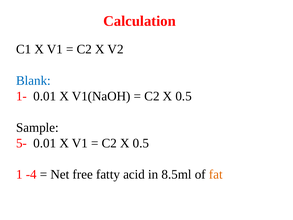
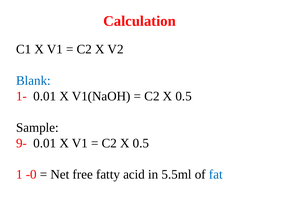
5-: 5- -> 9- (21, 143)
-4: -4 -> -0 (31, 174)
8.5ml: 8.5ml -> 5.5ml (177, 174)
fat colour: orange -> blue (216, 174)
